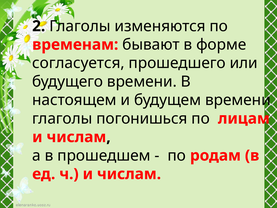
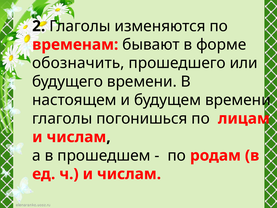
согласуется: согласуется -> обозначить (78, 63)
